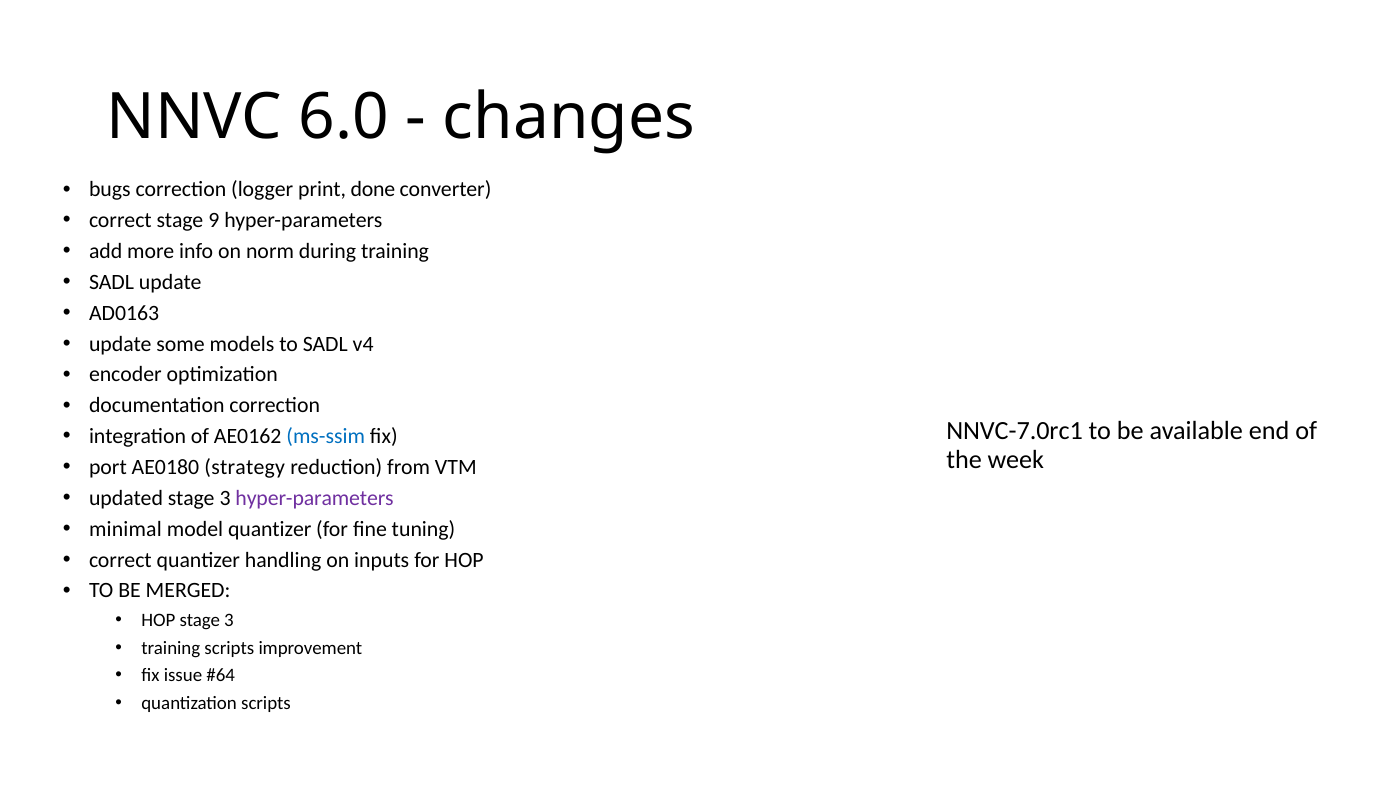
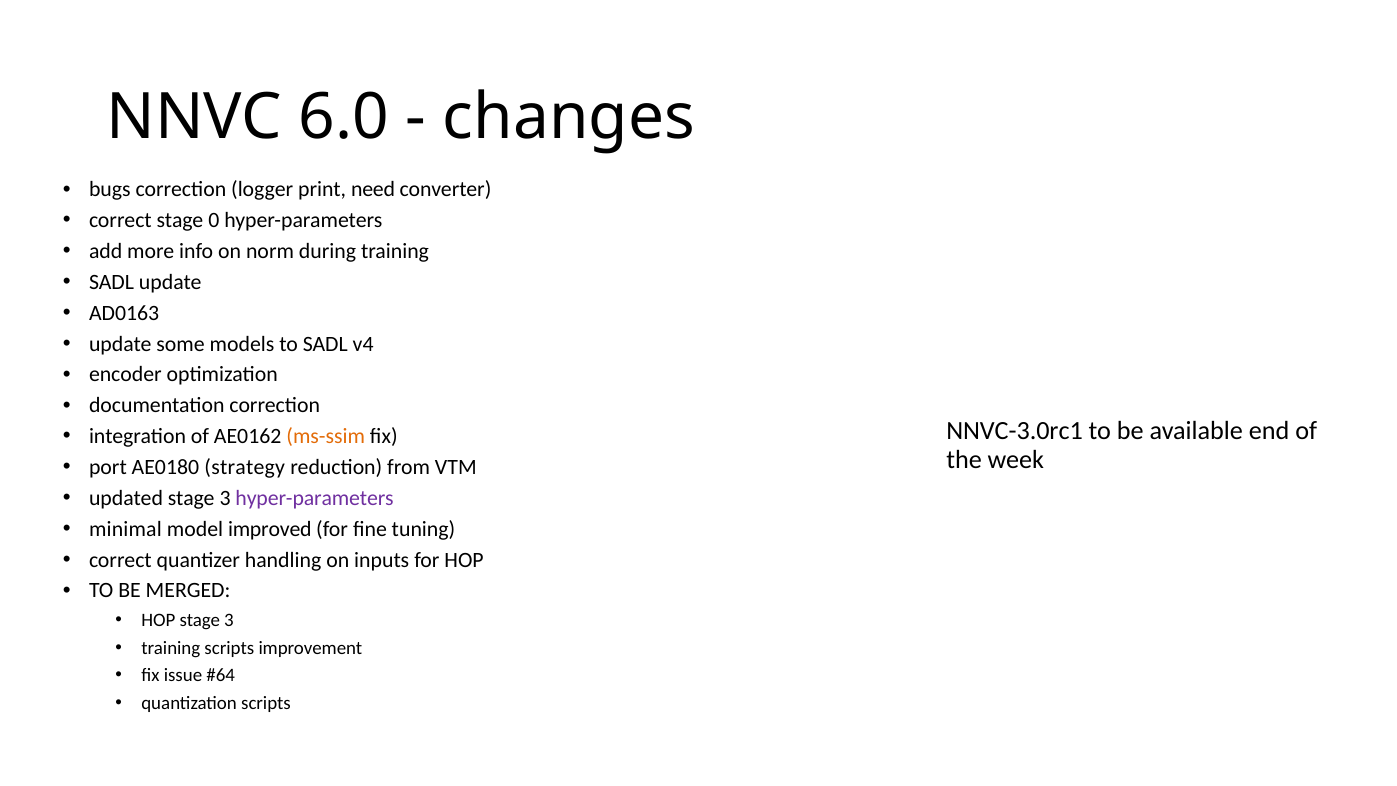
done: done -> need (373, 189)
9: 9 -> 0 (214, 220)
NNVC-7.0rc1: NNVC-7.0rc1 -> NNVC-3.0rc1 (1015, 431)
ms-ssim colour: blue -> orange (326, 436)
model quantizer: quantizer -> improved (270, 529)
